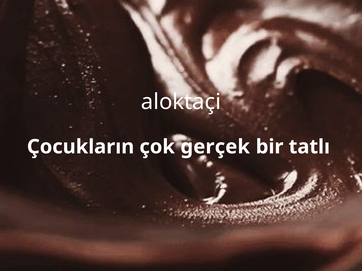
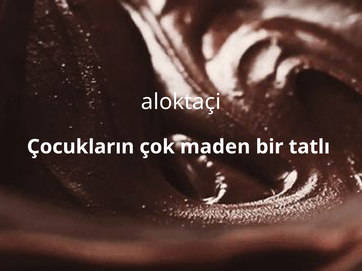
gerçek: gerçek -> maden (215, 147)
